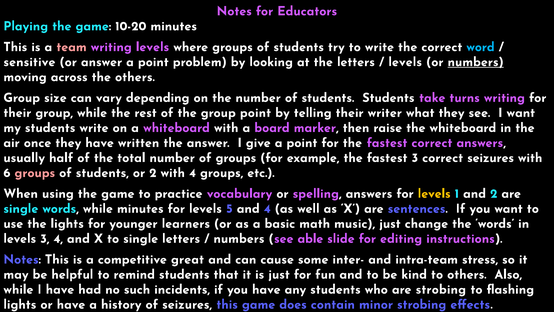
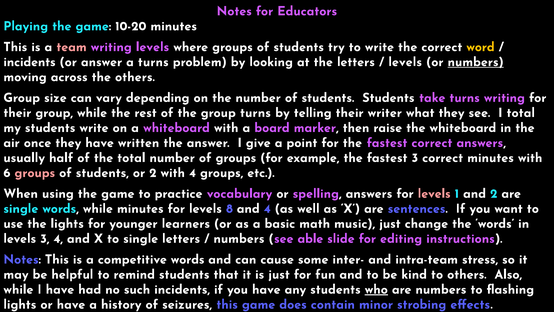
word colour: light blue -> yellow (481, 47)
sensitive: sensitive -> incidents (29, 62)
answer a point: point -> turns (153, 62)
group point: point -> turns (255, 113)
I want: want -> total (521, 113)
correct seizures: seizures -> minutes (491, 158)
levels colour: yellow -> pink (434, 193)
5: 5 -> 8 (229, 208)
competitive great: great -> words (188, 259)
who underline: none -> present (376, 289)
are strobing: strobing -> numbers (441, 289)
